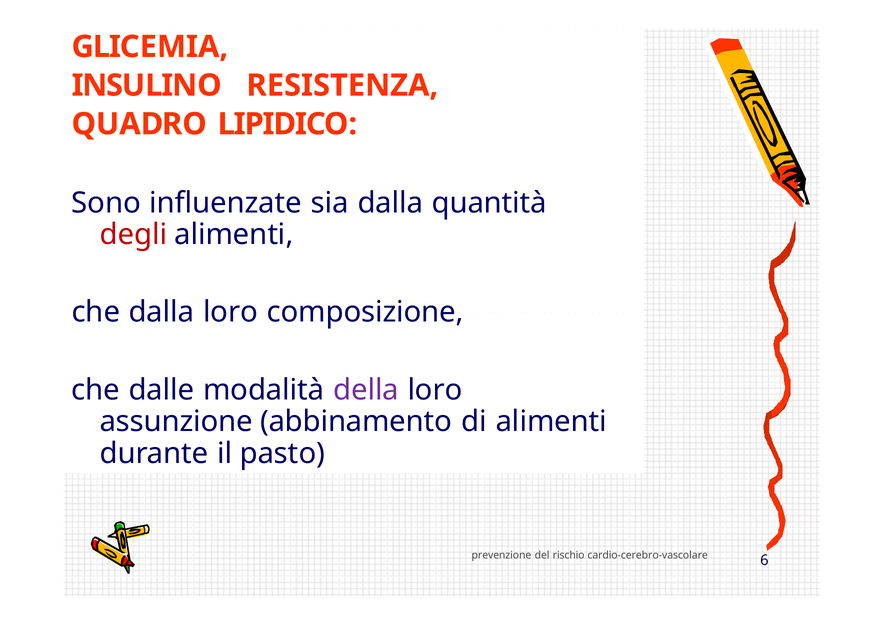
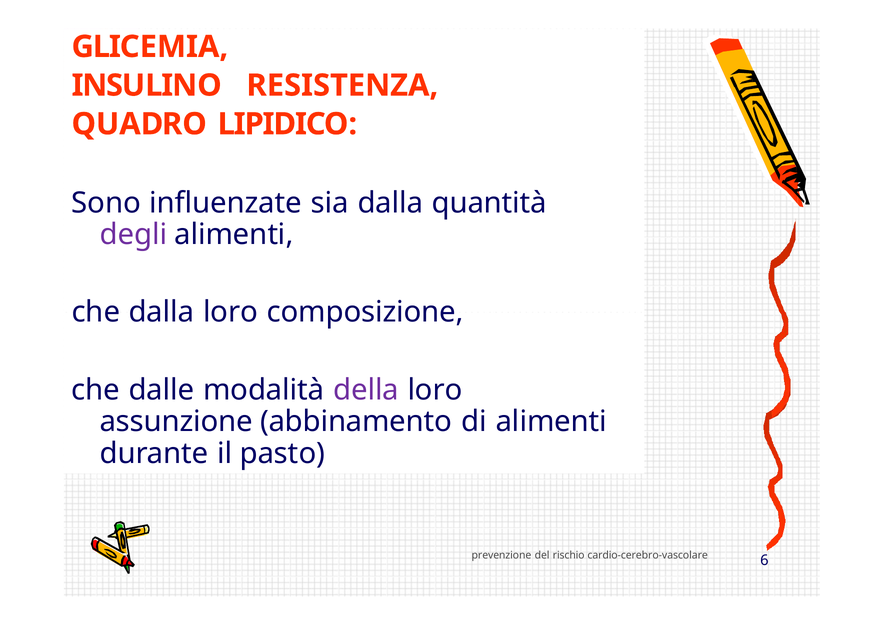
degli colour: red -> purple (133, 235)
